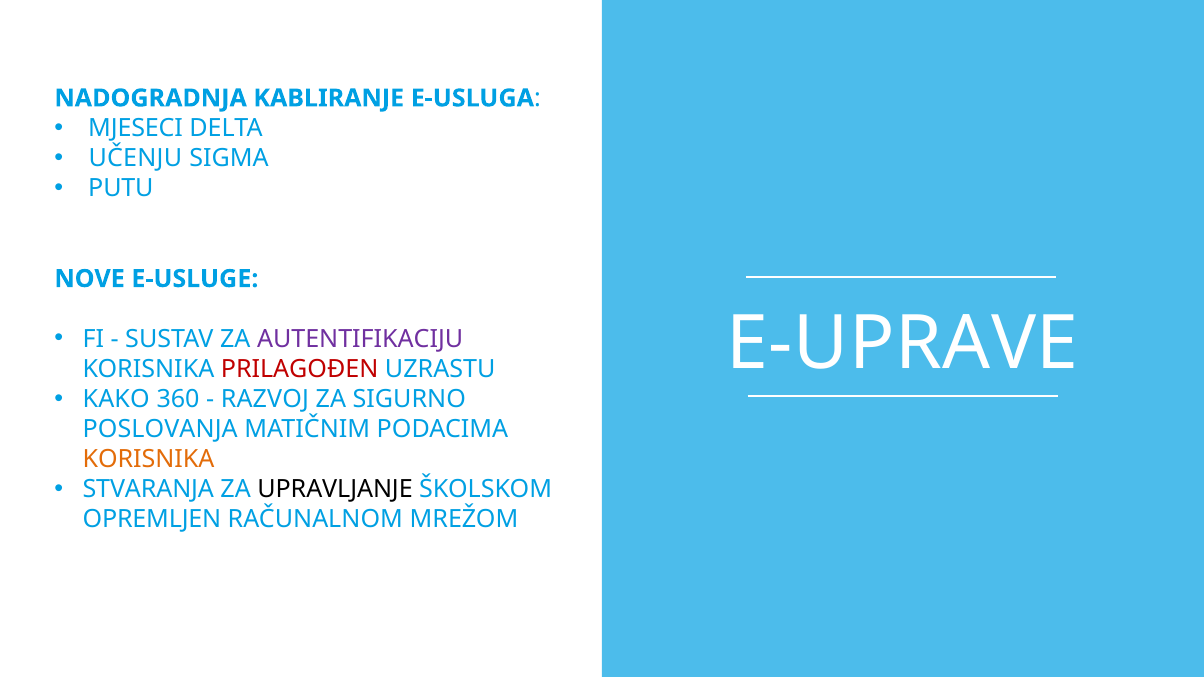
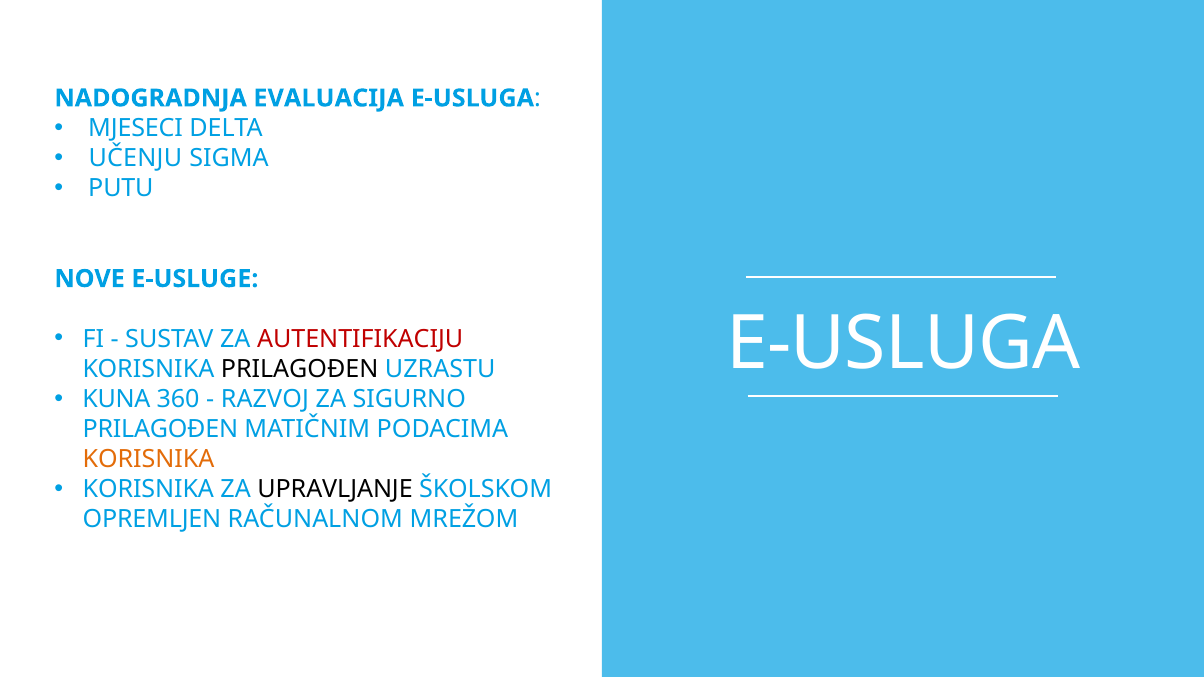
KABLIRANJE: KABLIRANJE -> EVALUACIJA (329, 98)
E-UPRAVE: E-UPRAVE -> E-USLUGA (903, 343)
AUTENTIFIKACIJU colour: purple -> red (360, 339)
PRILAGOĐEN colour: red -> black (300, 369)
KAKO: KAKO -> KUNA (116, 399)
POSLOVANJA: POSLOVANJA -> PRILAGOĐEN (160, 429)
STVARANJA: STVARANJA -> KORISNIKA (148, 490)
